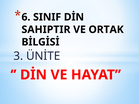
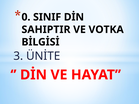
6: 6 -> 0 (26, 17)
ORTAK: ORTAK -> VOTKA (106, 30)
